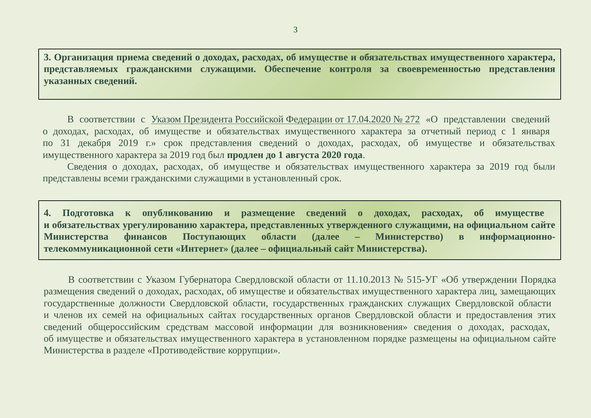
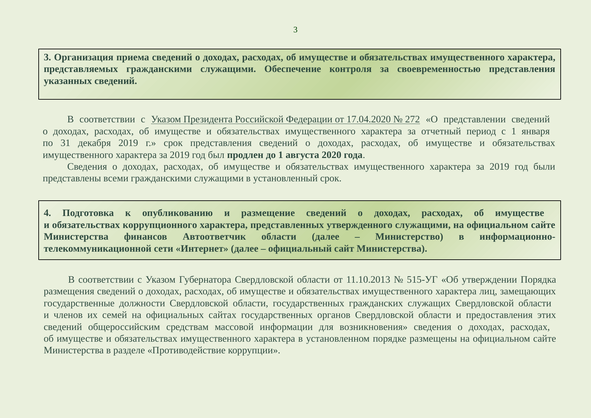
урегулированию: урегулированию -> коррупционного (160, 225)
Поступающих: Поступающих -> Автоответчик (214, 237)
